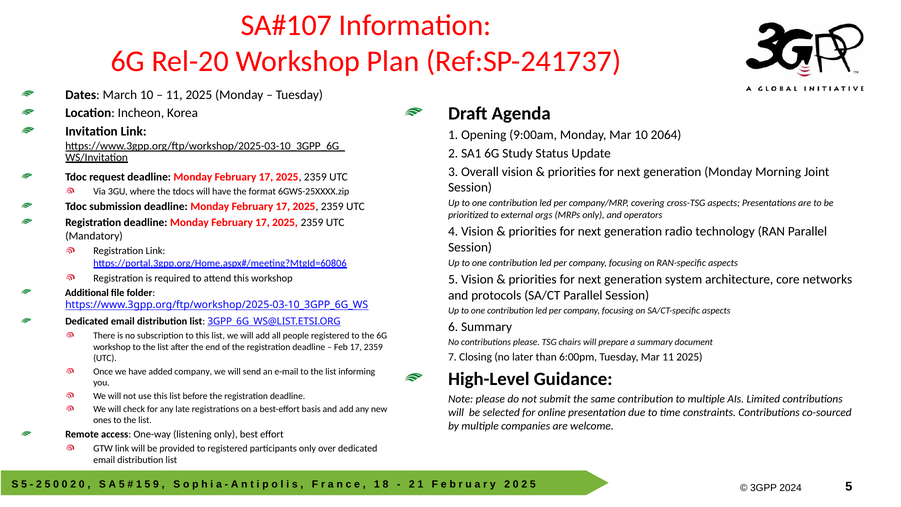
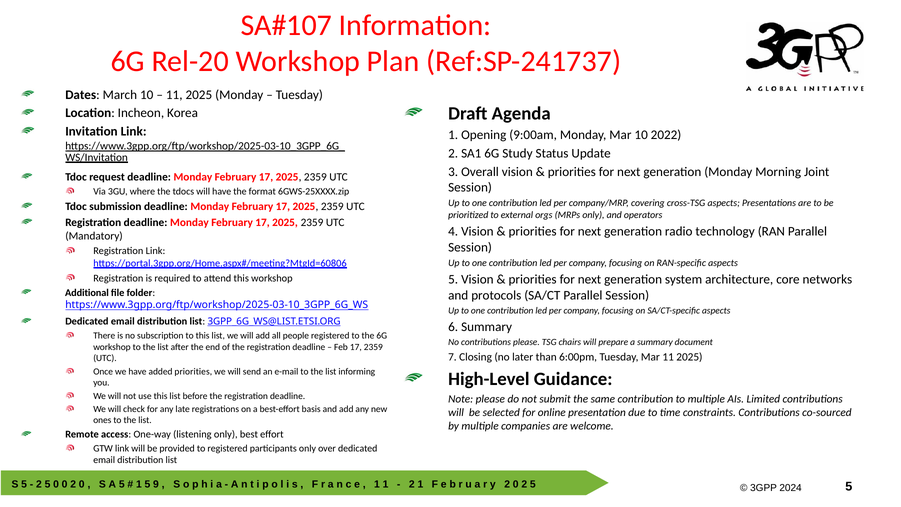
2064: 2064 -> 2022 (666, 135)
added company: company -> priorities (193, 371)
1 8: 8 -> 1 (386, 484)
